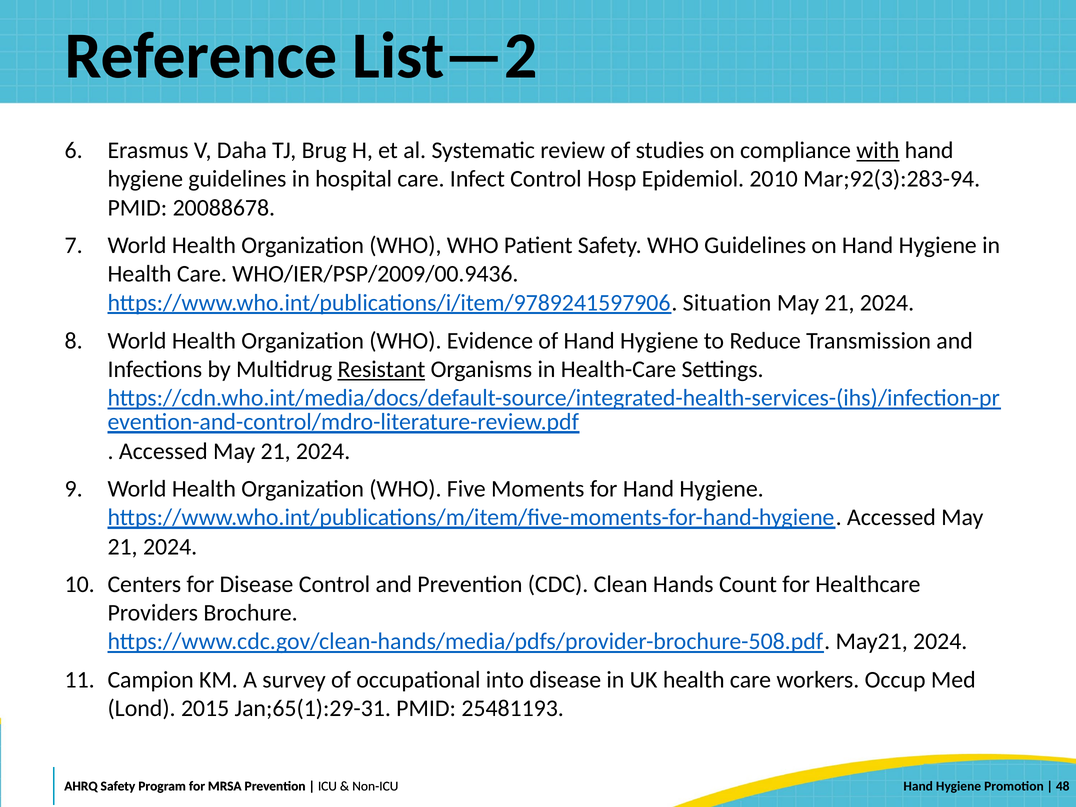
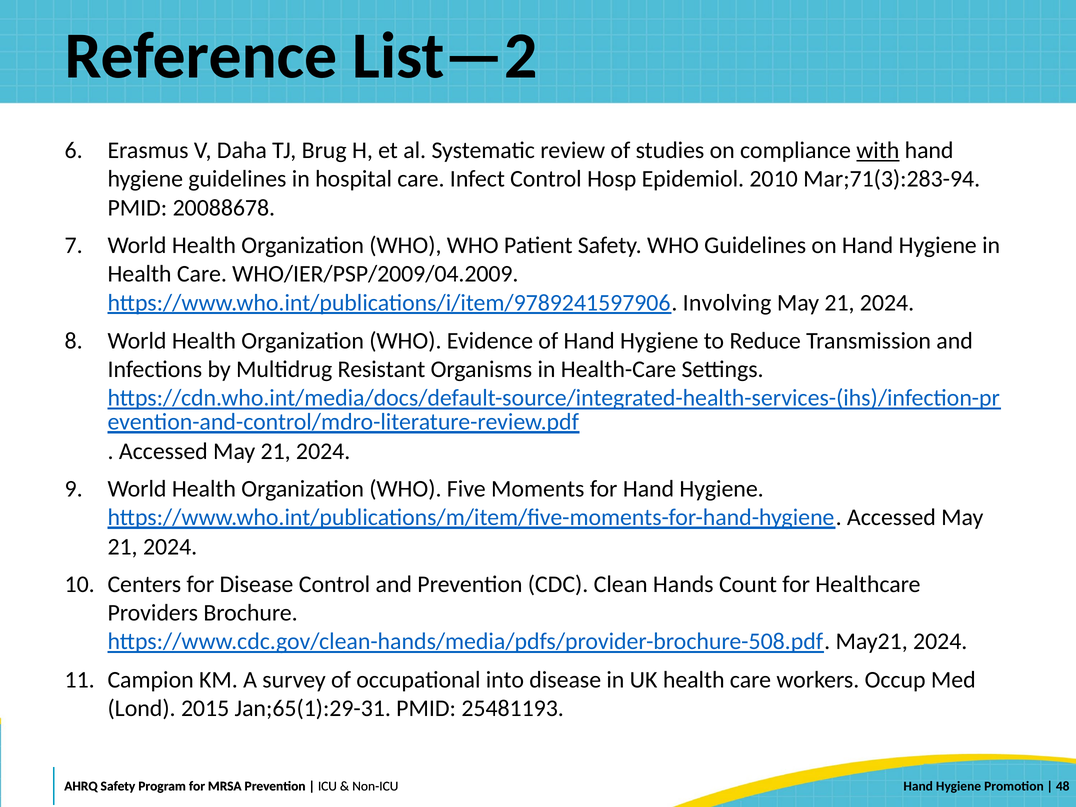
Mar;92(3):283-94: Mar;92(3):283-94 -> Mar;71(3):283-94 (892, 179)
WHO/IER/PSP/2009/00.9436: WHO/IER/PSP/2009/00.9436 -> WHO/IER/PSP/2009/04.2009 (375, 274)
Situation: Situation -> Involving (727, 303)
Resistant underline: present -> none (381, 369)
